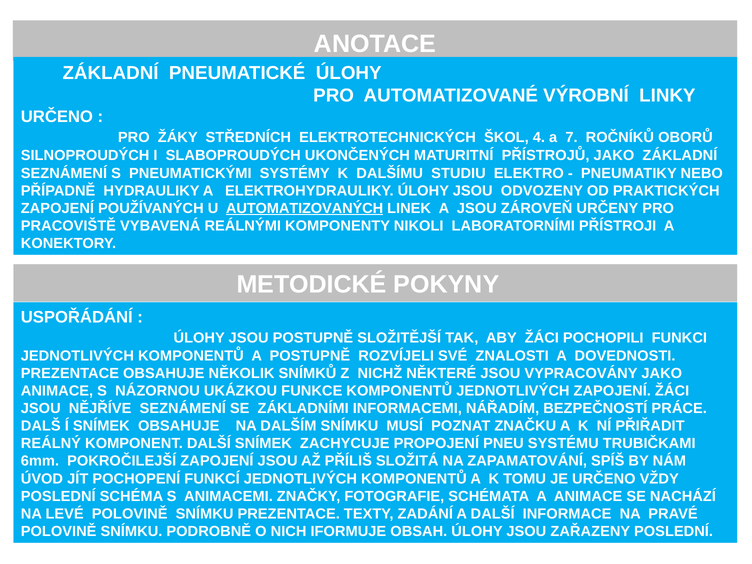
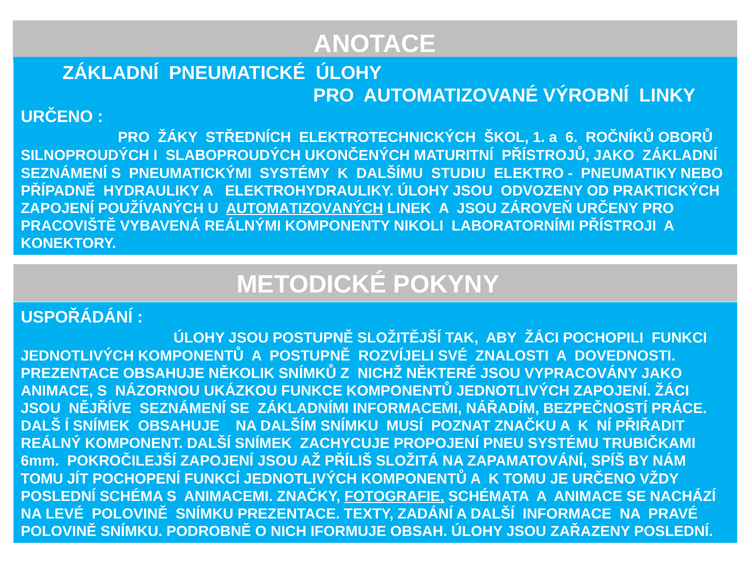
4: 4 -> 1 (539, 138)
7: 7 -> 6 (571, 138)
ÚVOD: ÚVOD -> TOMU (42, 479)
FOTOGRAFIE underline: none -> present (394, 496)
